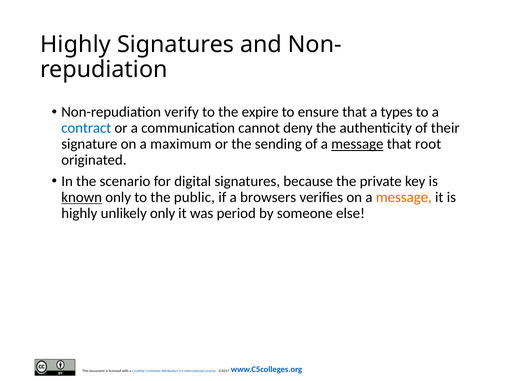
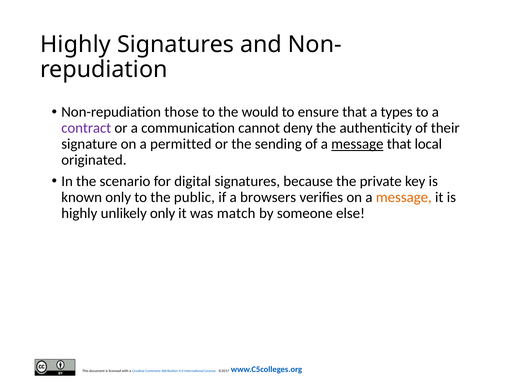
verify: verify -> those (182, 112)
expire: expire -> would (260, 112)
contract colour: blue -> purple (86, 128)
maximum: maximum -> permitted (181, 144)
root: root -> local (428, 144)
known underline: present -> none (82, 198)
period: period -> match (236, 214)
